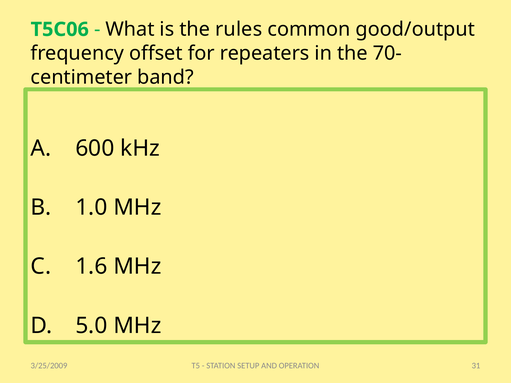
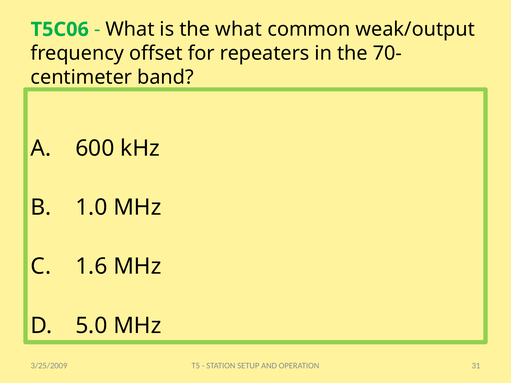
the rules: rules -> what (239, 29)
good/output: good/output -> weak/output (415, 29)
